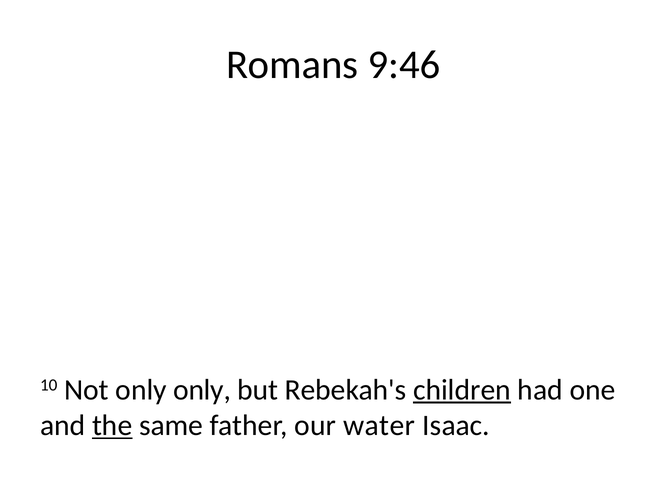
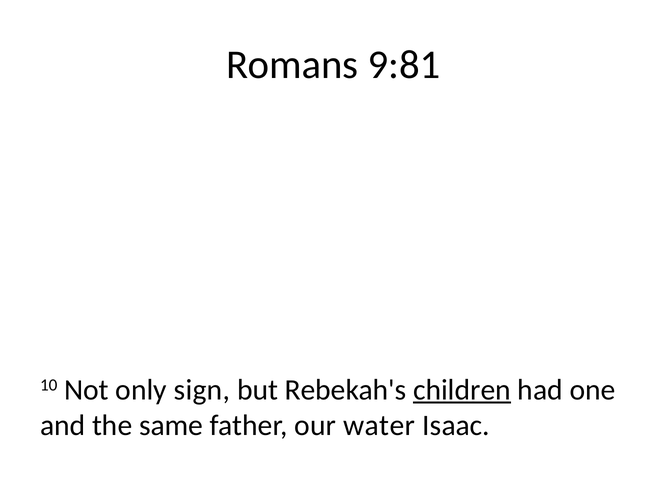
9:46: 9:46 -> 9:81 (404, 65)
only only: only -> sign (202, 389)
the underline: present -> none (112, 425)
